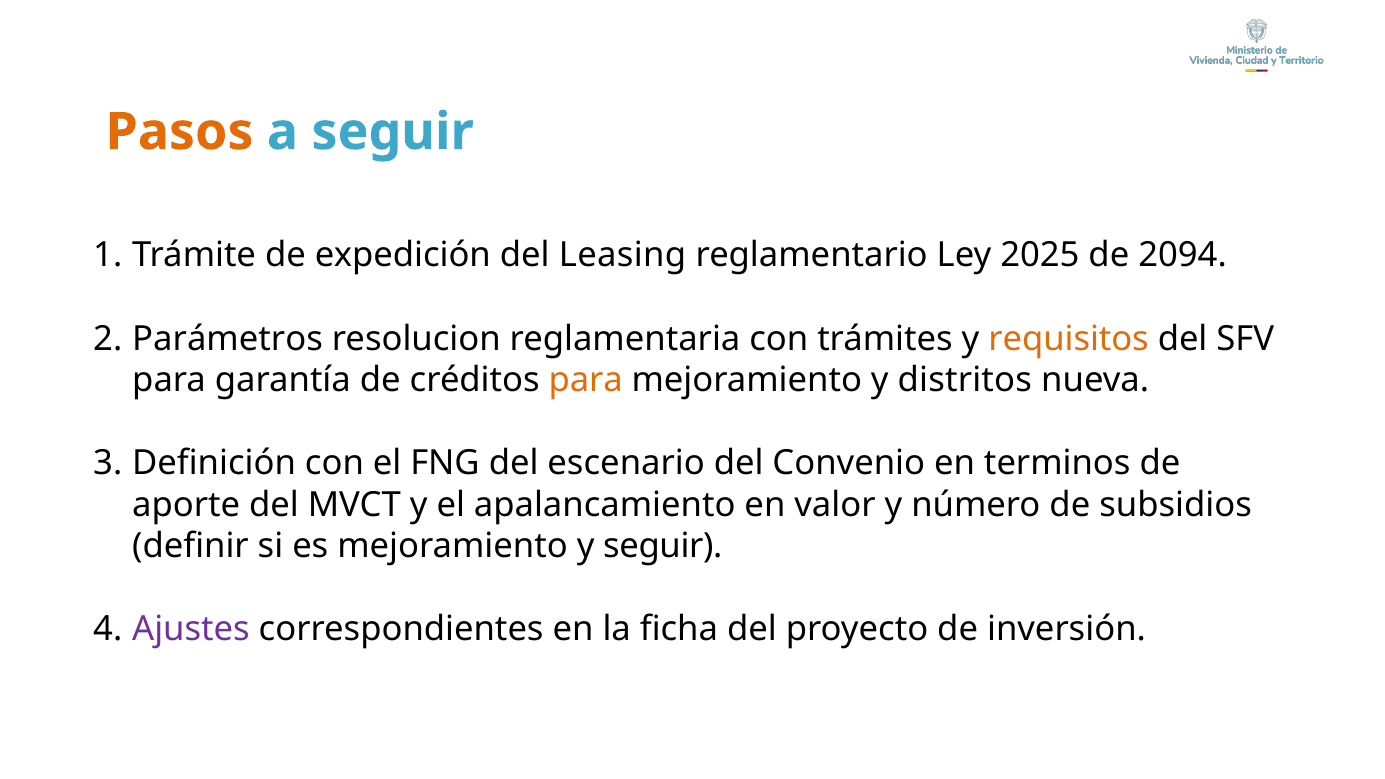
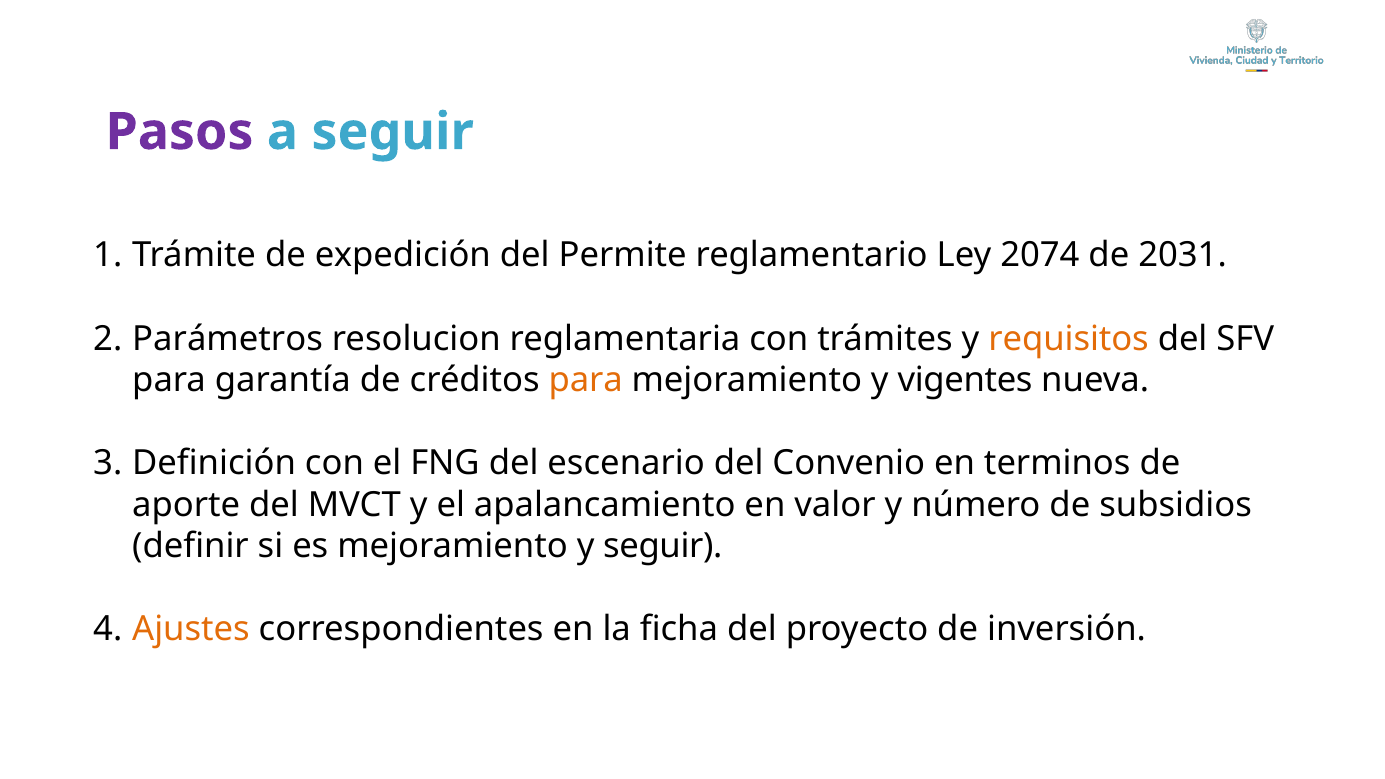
Pasos colour: orange -> purple (180, 132)
Leasing: Leasing -> Permite (623, 256)
2025: 2025 -> 2074 (1040, 256)
2094: 2094 -> 2031 (1183, 256)
distritos: distritos -> vigentes (965, 380)
Ajustes colour: purple -> orange (191, 630)
